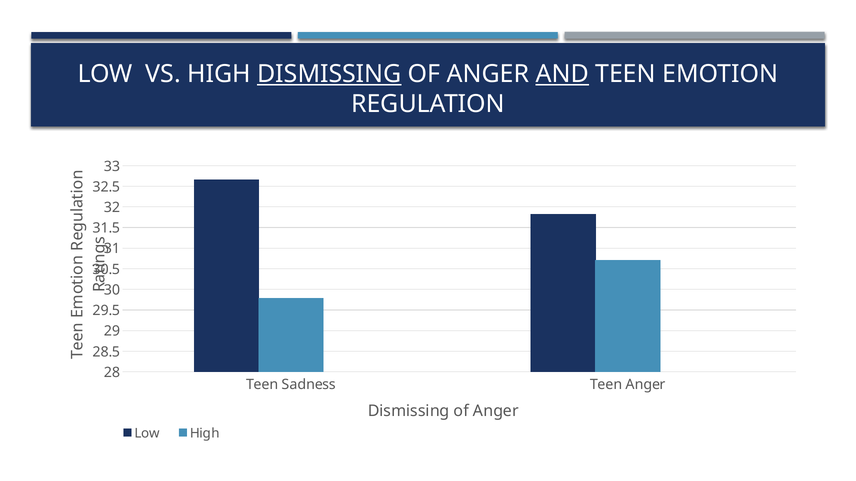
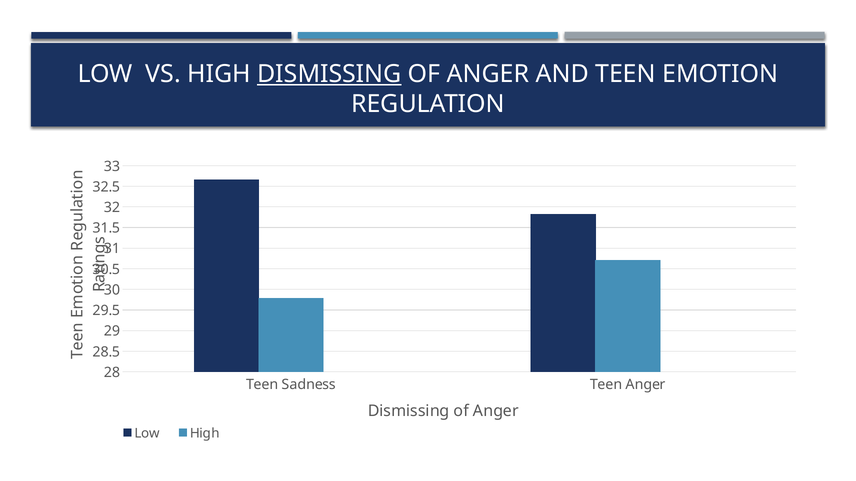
AND underline: present -> none (562, 74)
